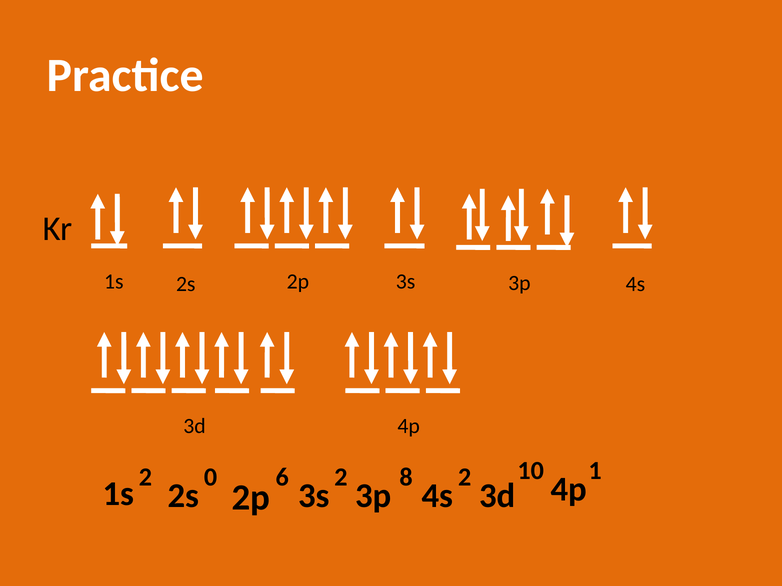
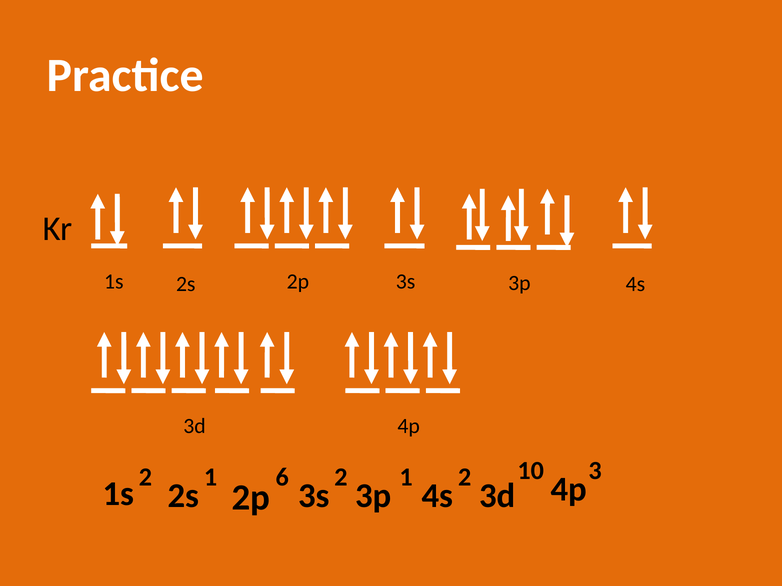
2 0: 0 -> 1 (211, 477)
6 8: 8 -> 1 (406, 477)
1: 1 -> 3 (595, 471)
